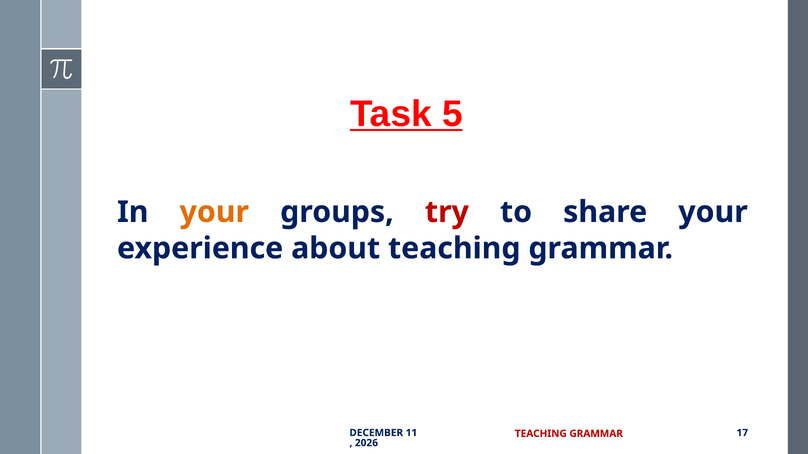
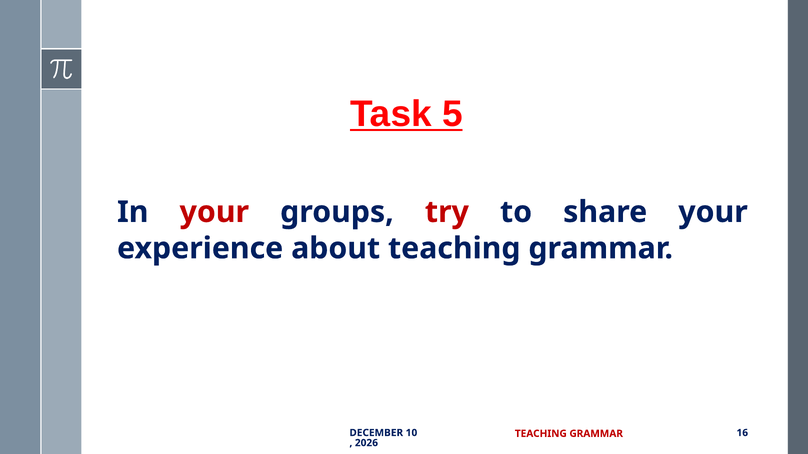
your colour: orange -> red (214, 212)
11: 11 -> 10 (411, 433)
17: 17 -> 16 (742, 433)
